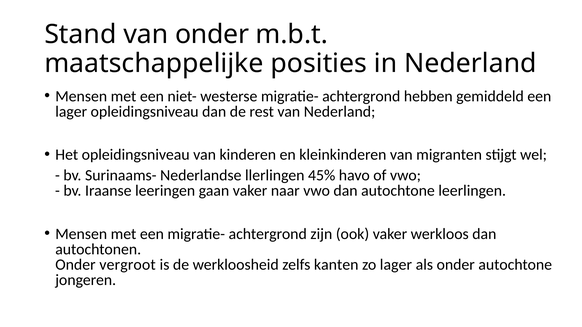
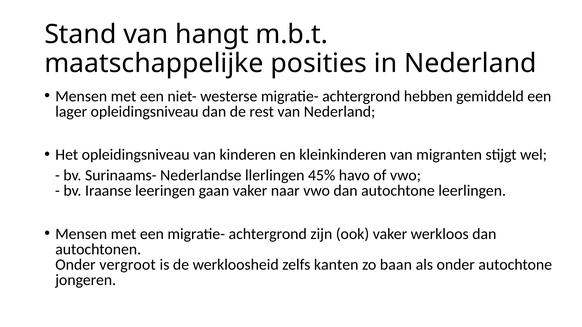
van onder: onder -> hangt (212, 34)
zo lager: lager -> baan (396, 265)
